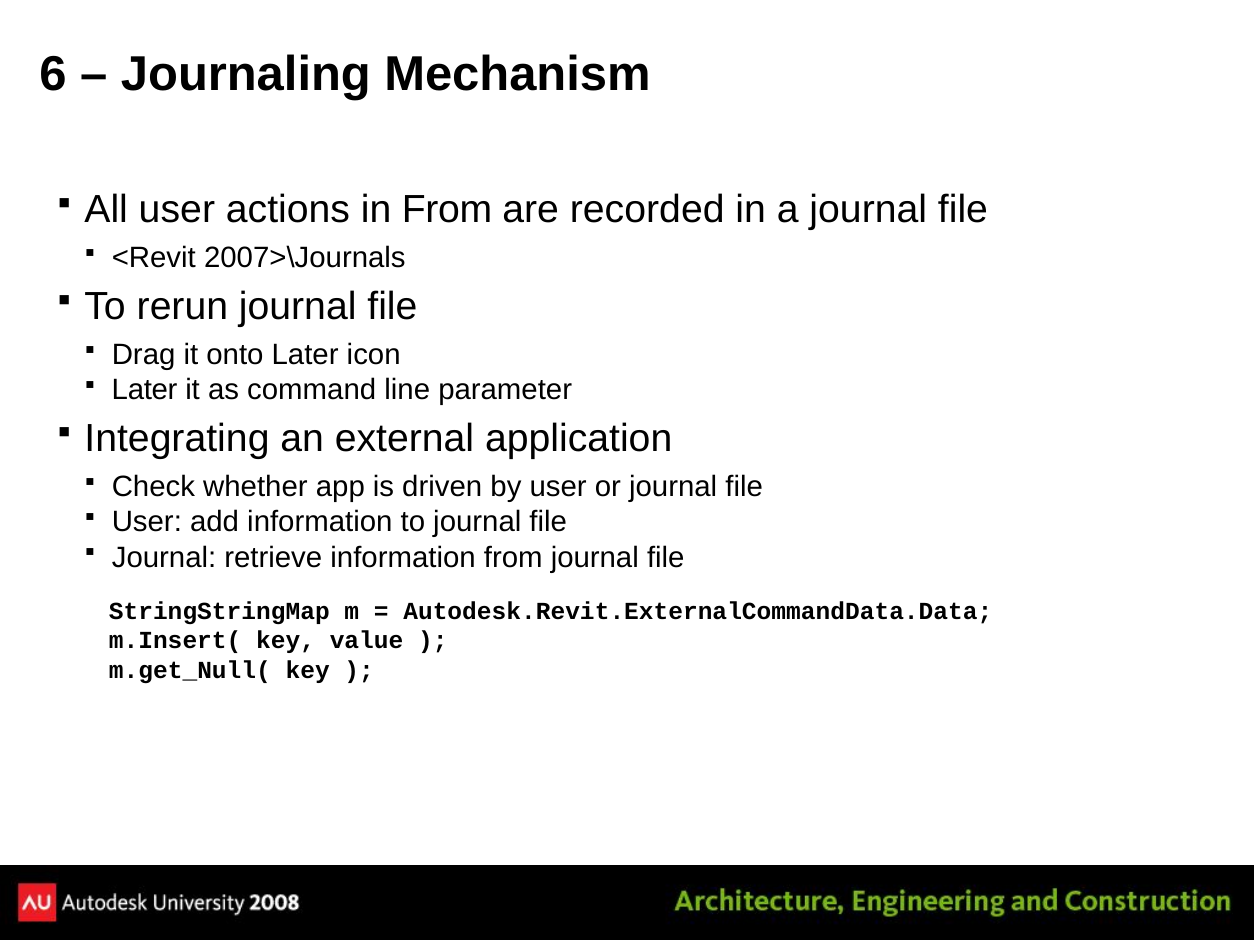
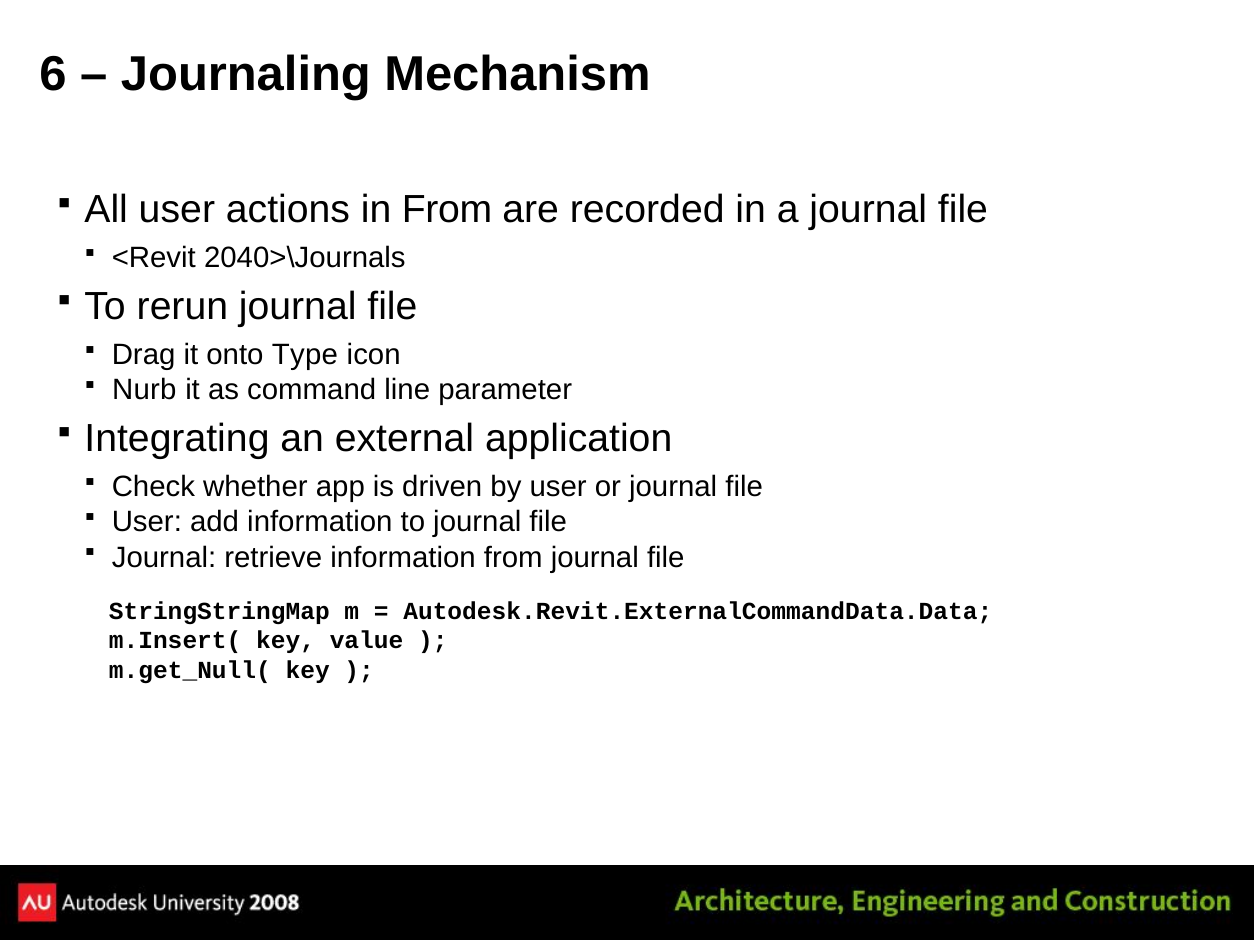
2007>\Journals: 2007>\Journals -> 2040>\Journals (305, 258)
onto Later: Later -> Type (305, 355)
Later: Later -> Nurb (144, 390)
